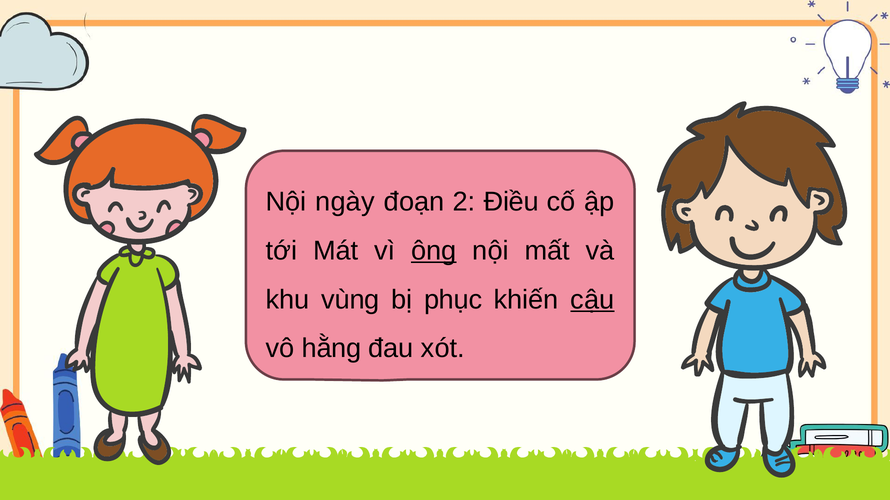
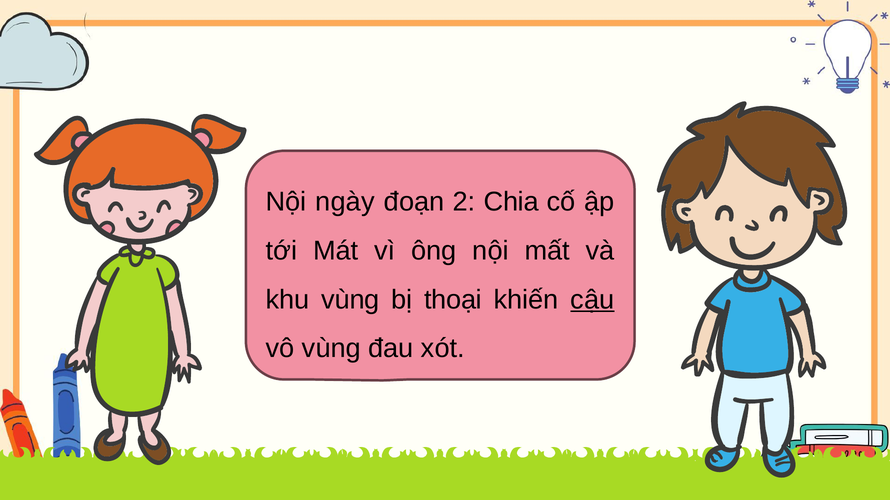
Điều: Điều -> Chia (511, 202)
ông underline: present -> none (434, 251)
phục: phục -> thoại (453, 300)
vô hằng: hằng -> vùng (331, 349)
